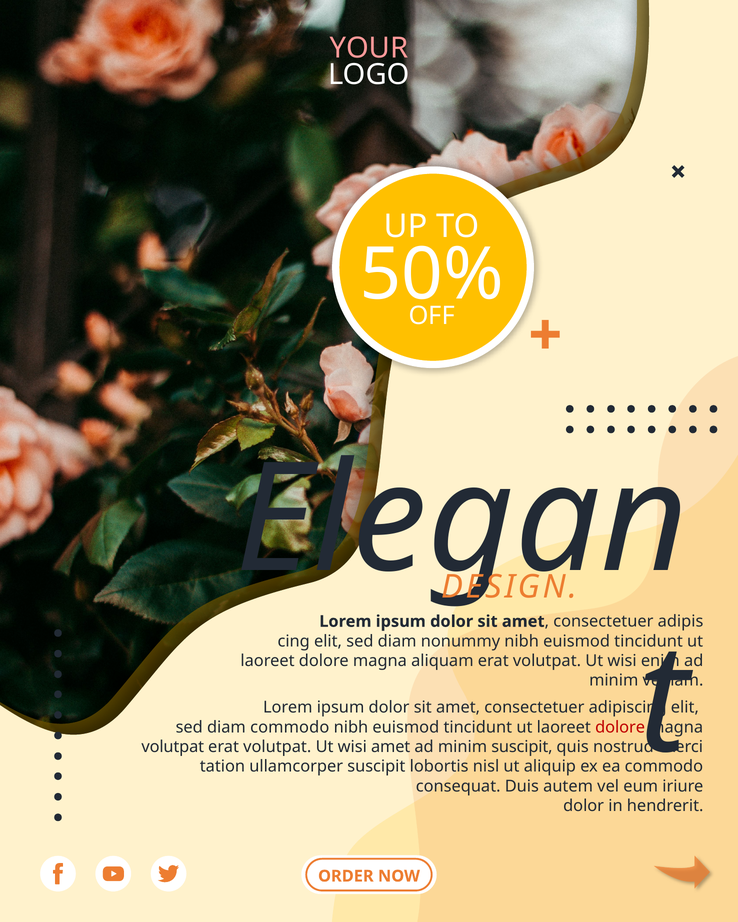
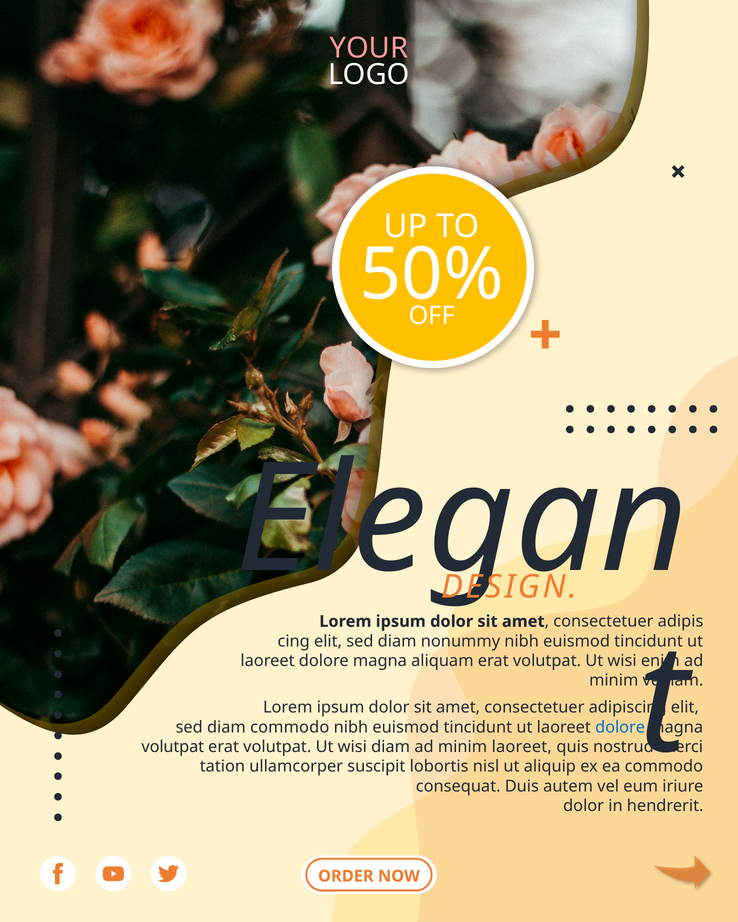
dolore colour: red -> blue (620, 728)
wisi amet: amet -> diam (391, 747)
minim suscipit: suscipit -> laoreet (522, 747)
